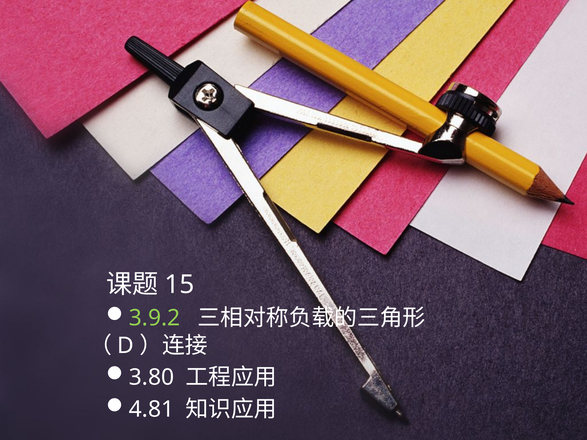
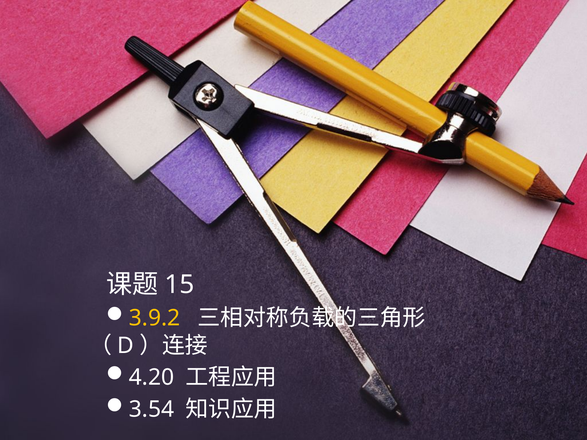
3.9.2 colour: light green -> yellow (155, 318)
3.80: 3.80 -> 4.20 (152, 378)
4.81: 4.81 -> 3.54 (152, 410)
